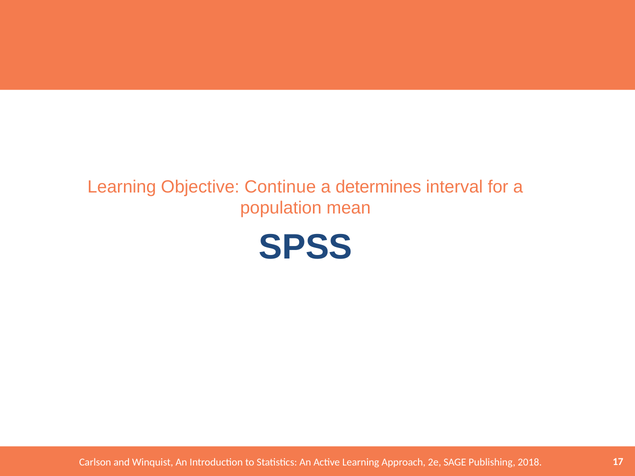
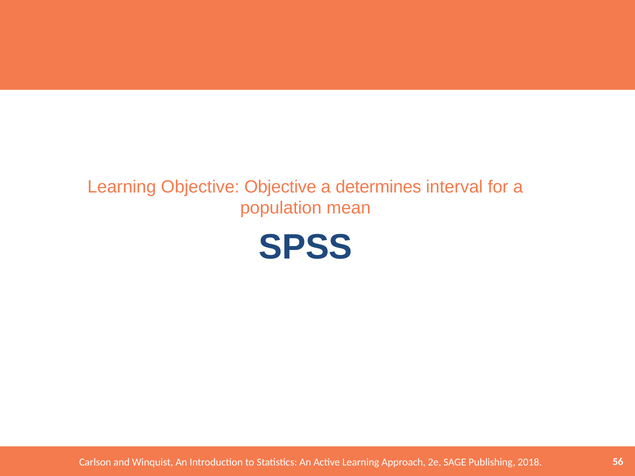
Objective Continue: Continue -> Objective (280, 187)
17: 17 -> 56 (618, 462)
